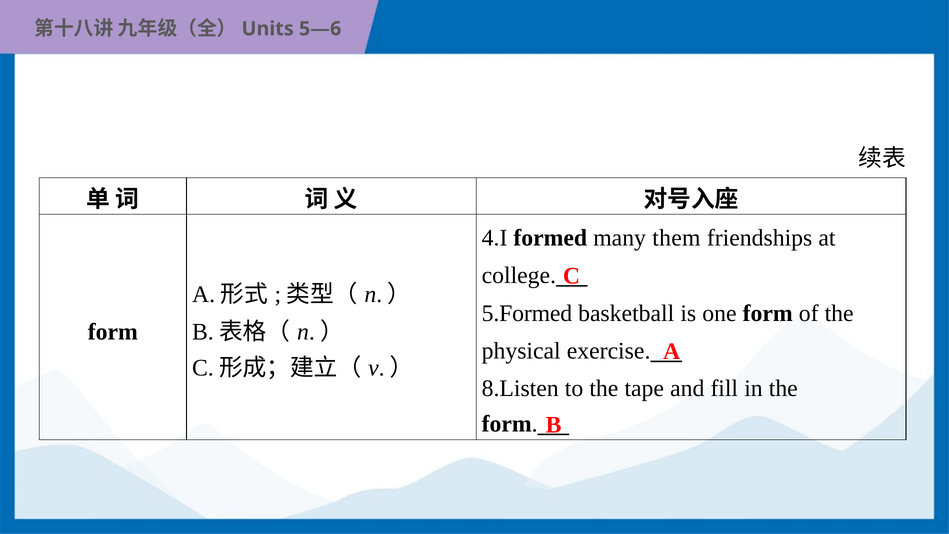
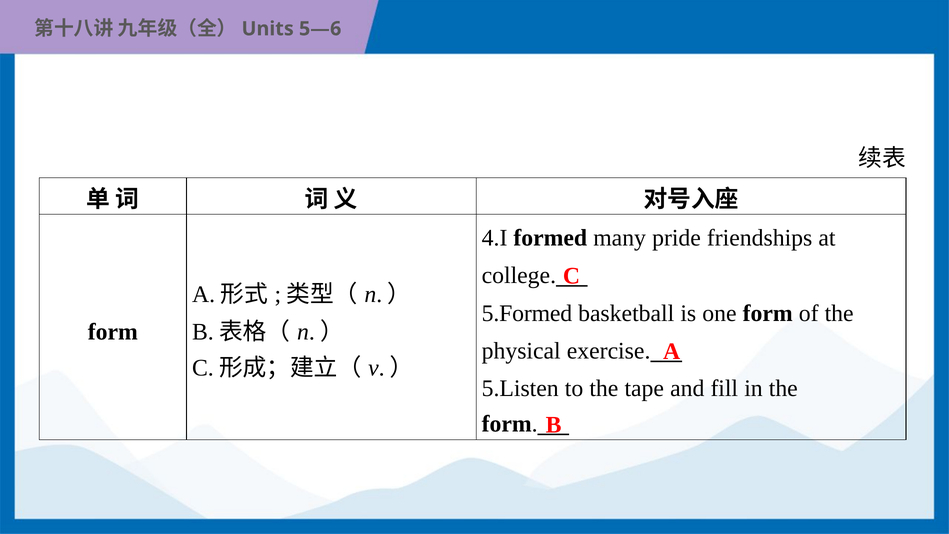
them: them -> pride (677, 238)
8.Listen: 8.Listen -> 5.Listen (520, 388)
